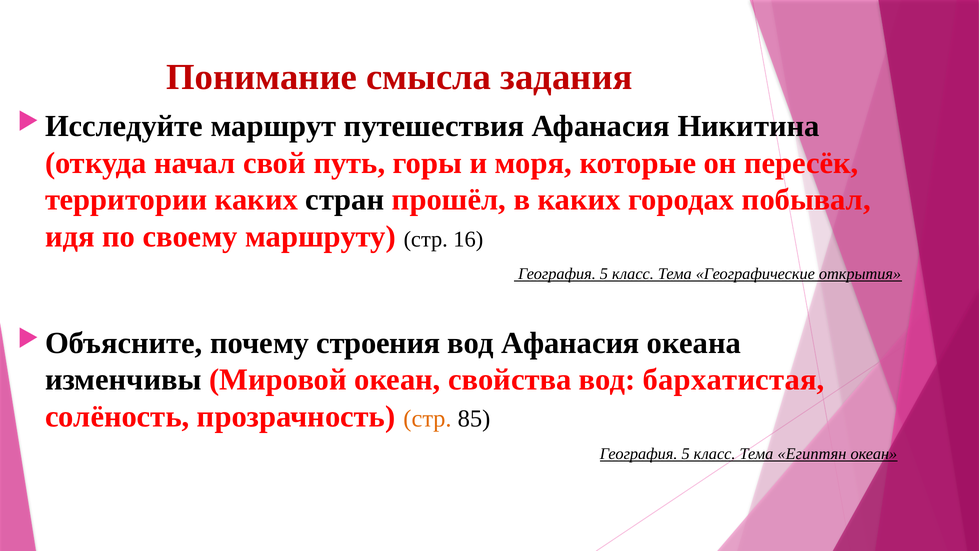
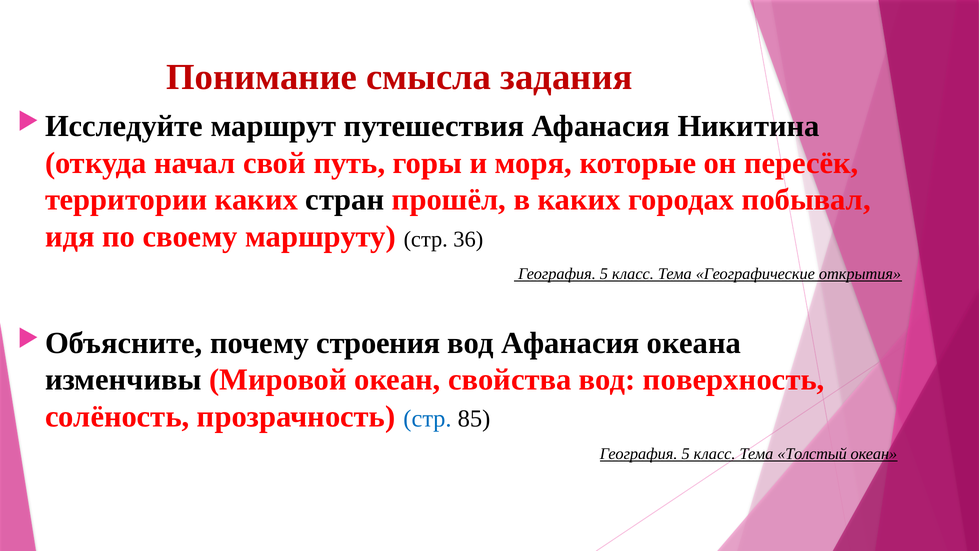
16: 16 -> 36 (468, 239)
бархатистая: бархатистая -> поверхность (734, 379)
стр colour: orange -> blue (427, 418)
Египтян: Египтян -> Толстый (812, 454)
